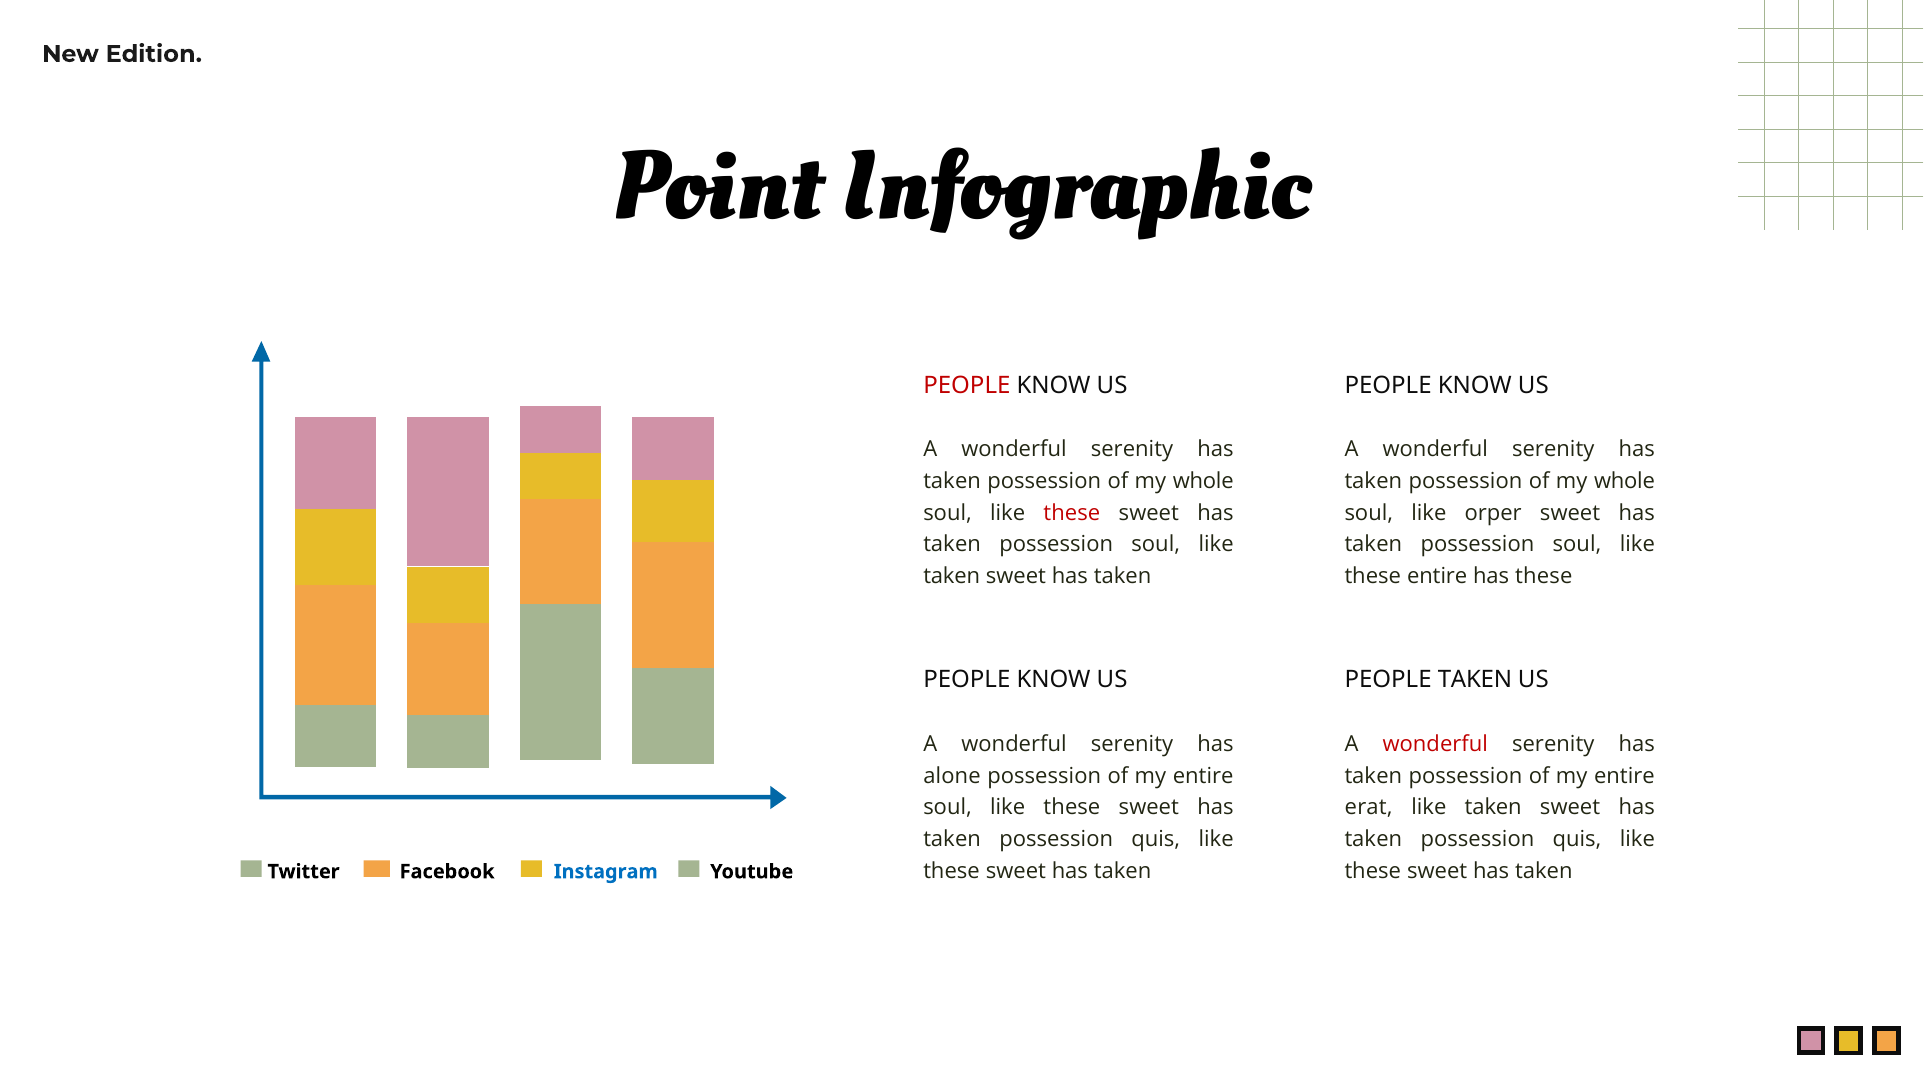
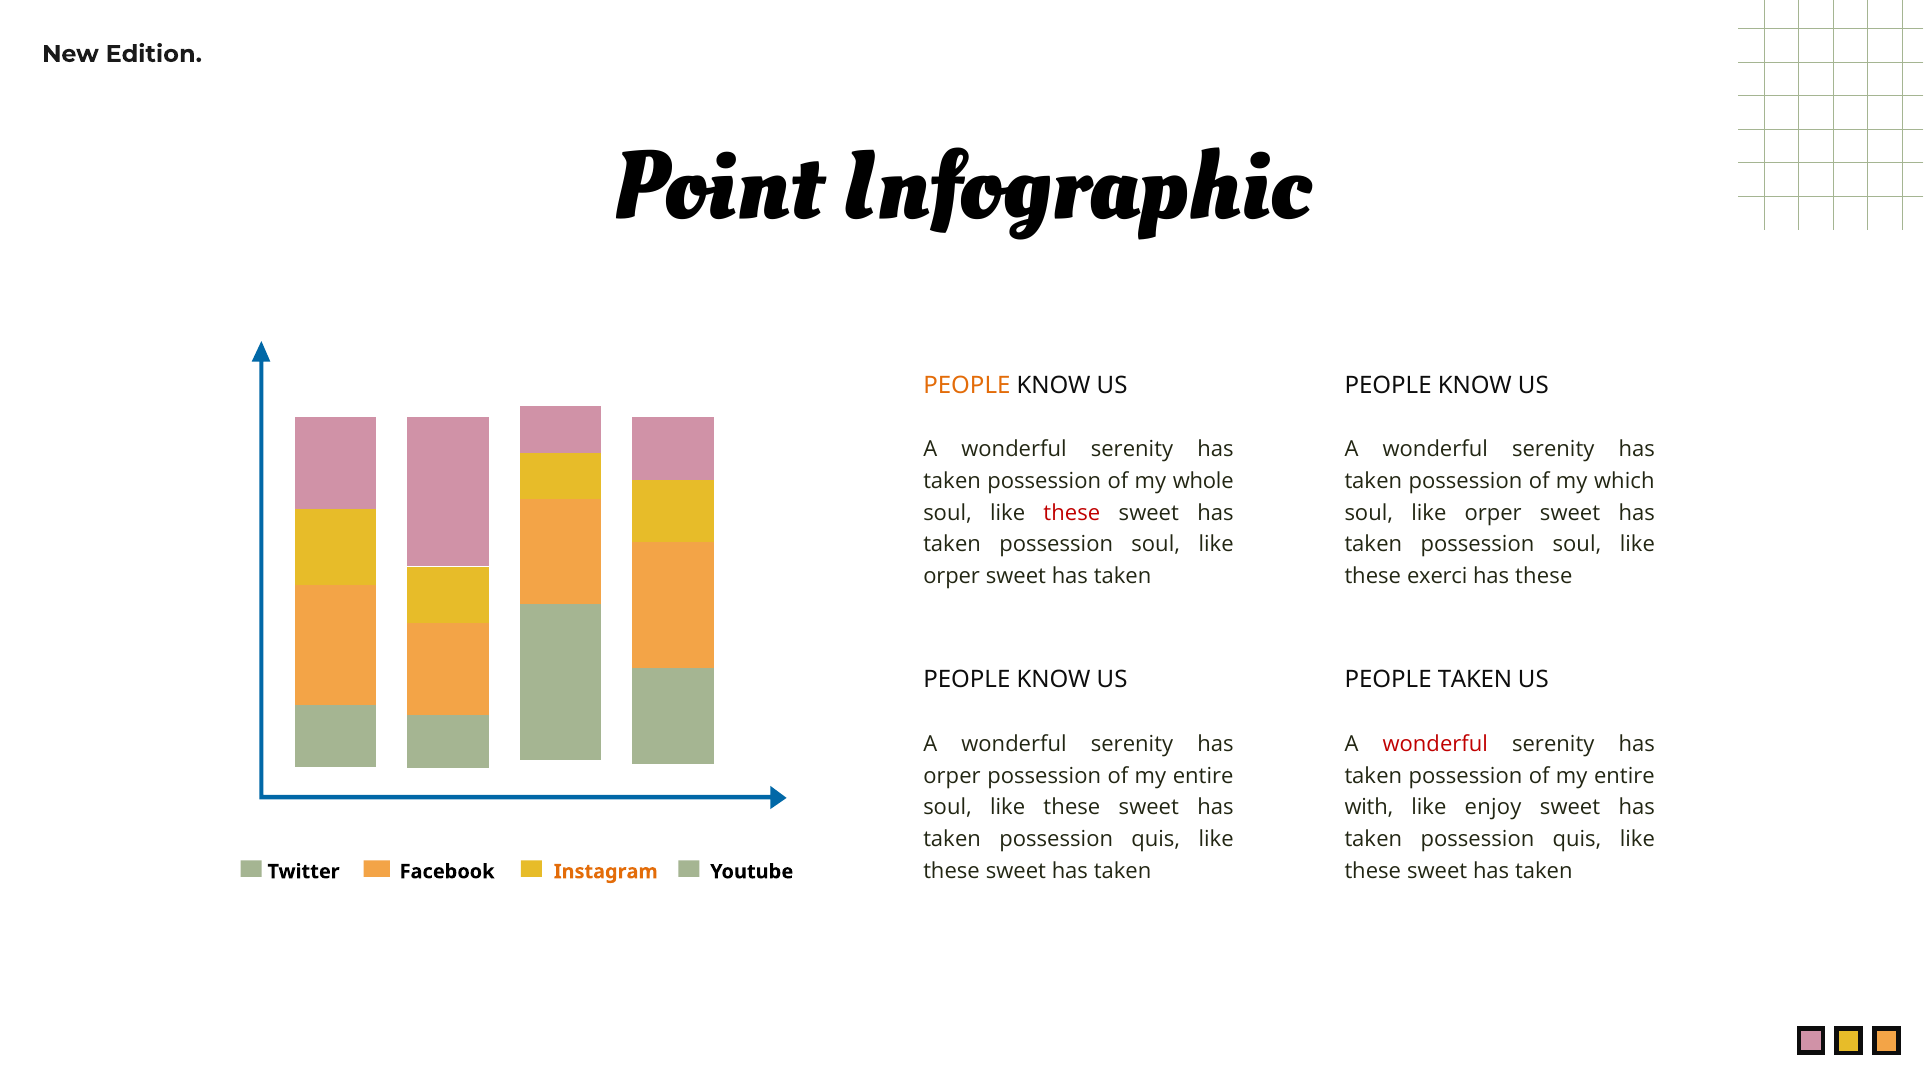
PEOPLE colour: red -> orange (967, 385)
whole: whole -> which (1624, 481)
taken: taken -> orper (952, 576)
these entire: entire -> exerci (1437, 576)
alone: alone -> orper (952, 776)
erat: erat -> with (1369, 808)
taken: taken -> enjoy (1493, 808)
Instagram colour: blue -> orange (606, 872)
